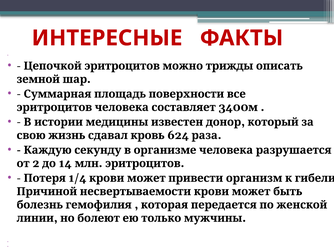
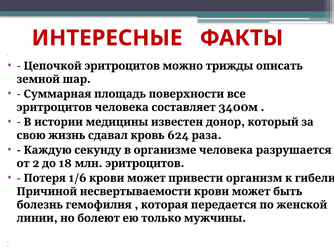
14: 14 -> 18 (65, 164)
1/4: 1/4 -> 1/6 (78, 178)
